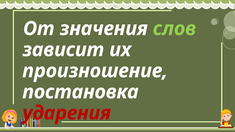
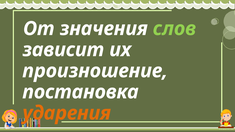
ударения colour: red -> orange (67, 113)
